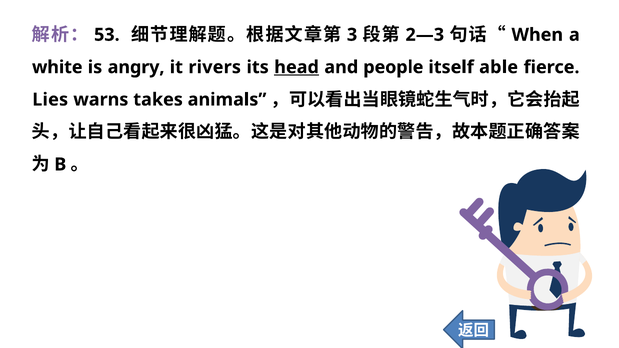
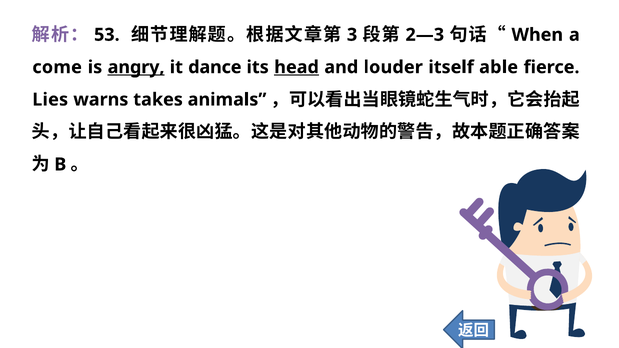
white: white -> come (57, 67)
angry underline: none -> present (136, 67)
rivers: rivers -> dance (215, 67)
people: people -> louder (393, 67)
